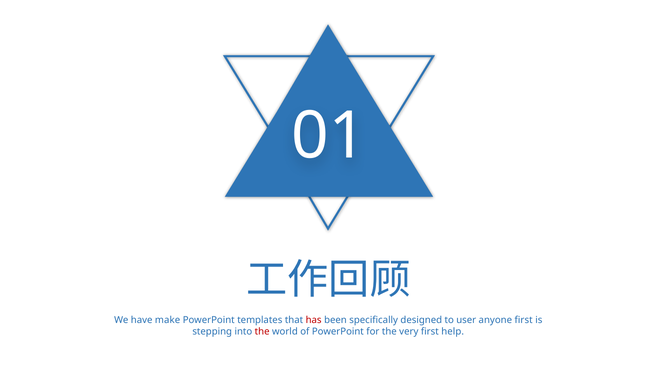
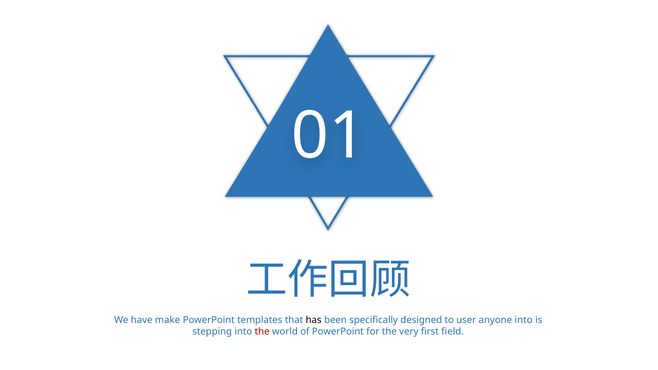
has colour: red -> black (314, 320)
anyone first: first -> into (524, 320)
help: help -> field (453, 332)
